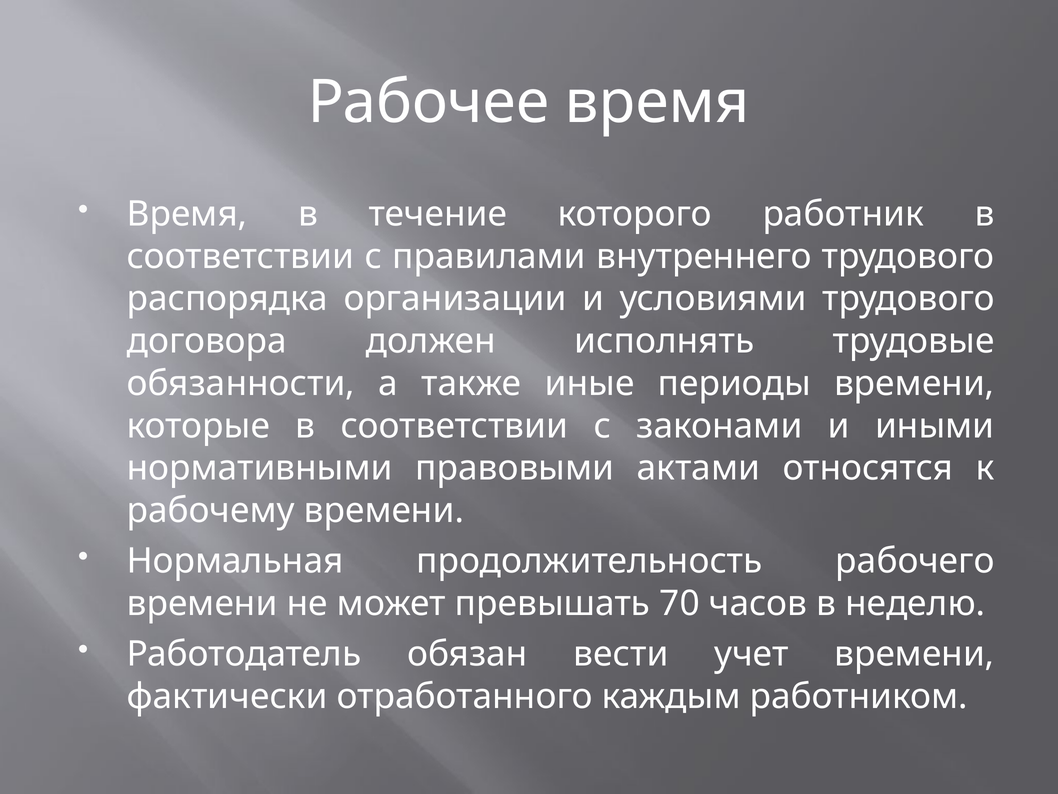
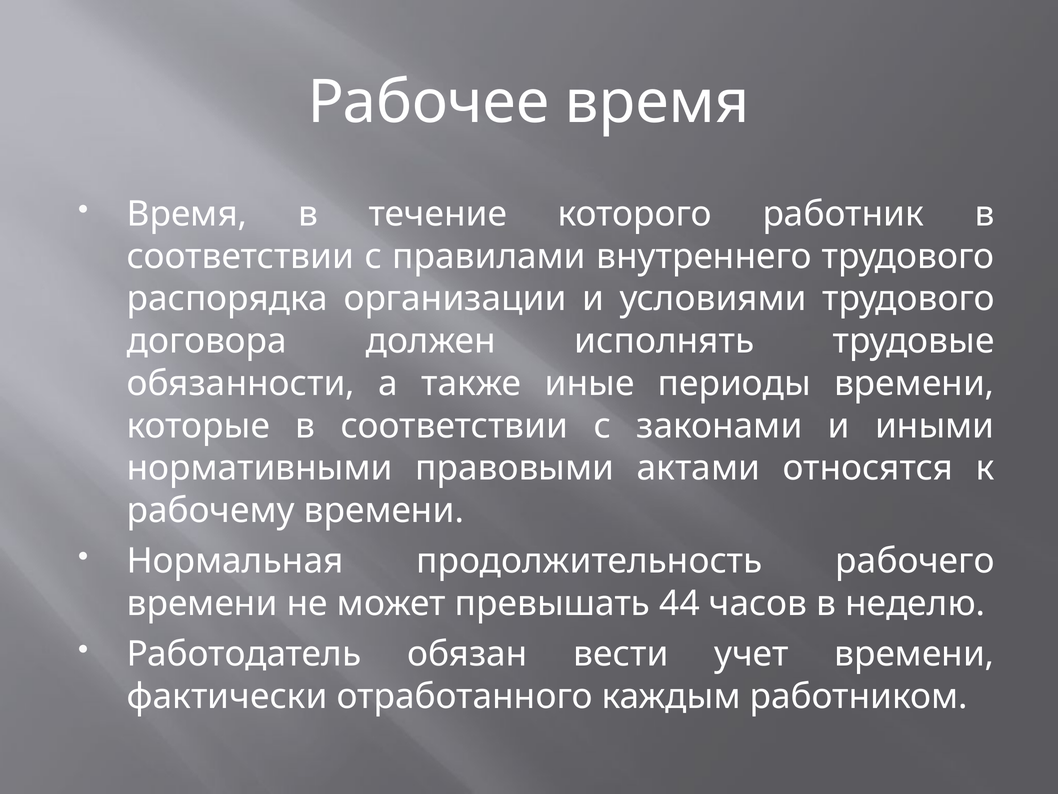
70: 70 -> 44 (680, 603)
